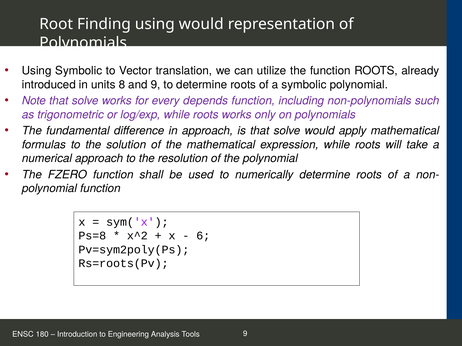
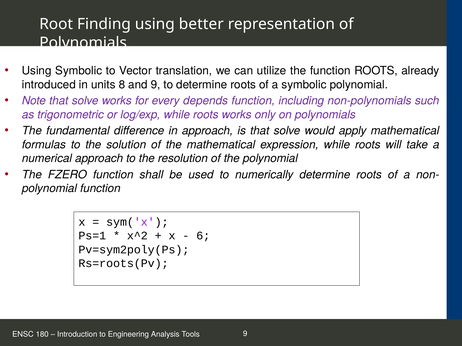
using would: would -> better (201, 24)
Ps=8: Ps=8 -> Ps=1 (92, 236)
